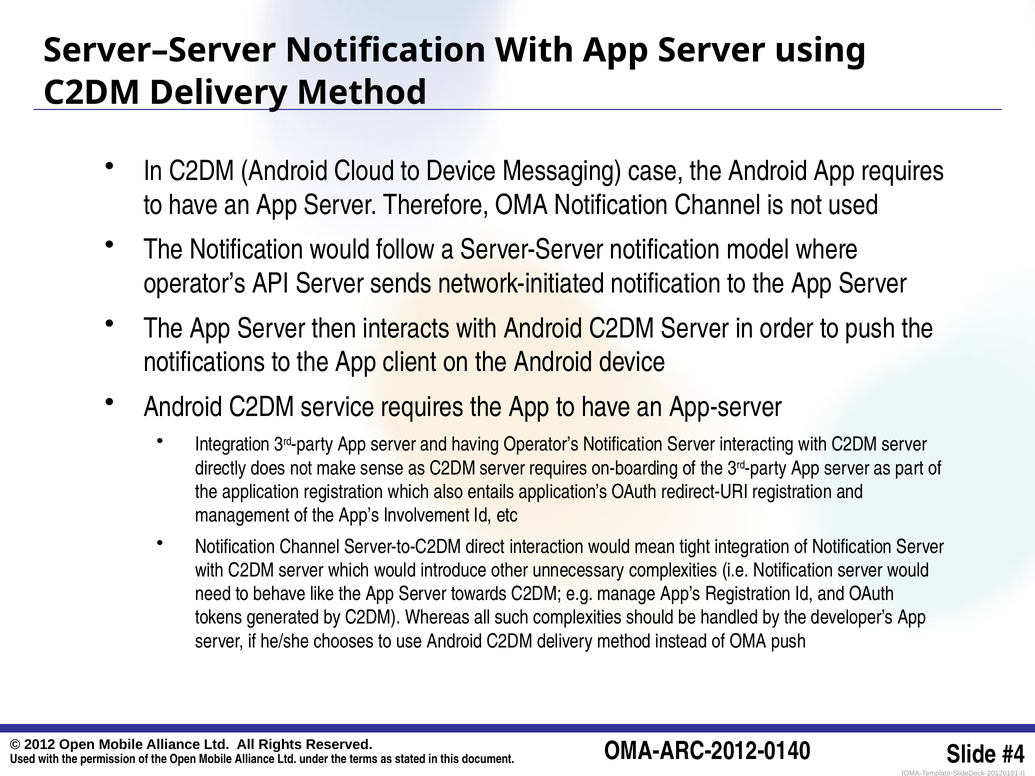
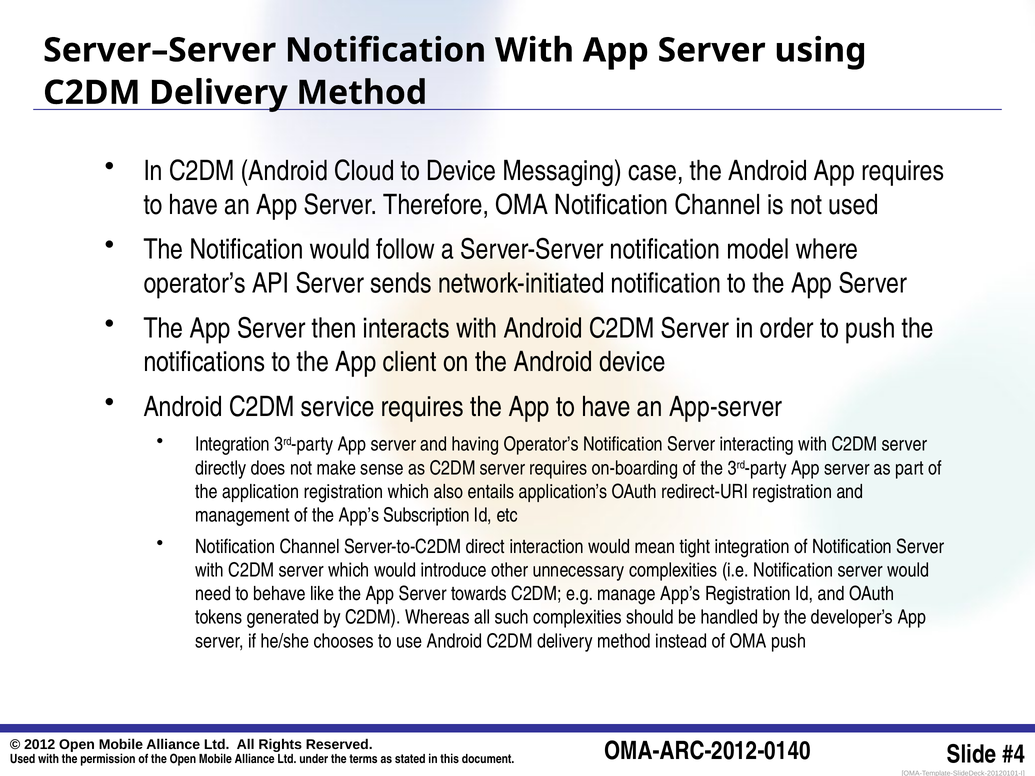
Involvement: Involvement -> Subscription (427, 515)
